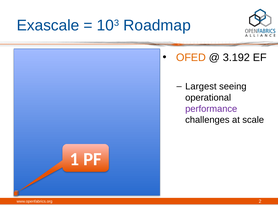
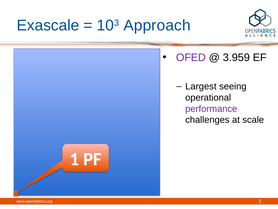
Roadmap: Roadmap -> Approach (157, 25)
OFED colour: orange -> purple (191, 57)
3.192: 3.192 -> 3.959 (236, 57)
